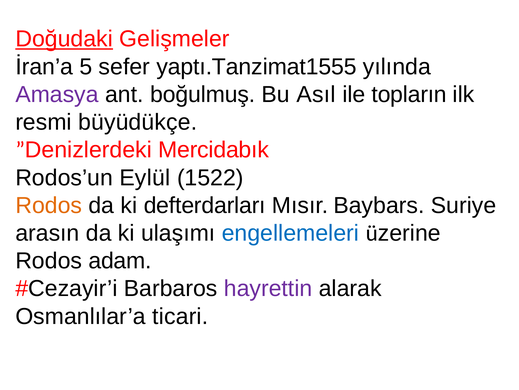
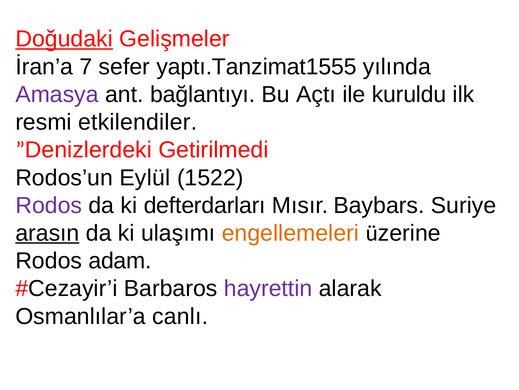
5: 5 -> 7 (86, 67)
boğulmuş: boğulmuş -> bağlantıyı (203, 94)
Asıl: Asıl -> Açtı (316, 94)
topların: topların -> kuruldu (409, 94)
büyüdükçe: büyüdükçe -> etkilendiler (138, 122)
Mercidabık: Mercidabık -> Getirilmedi (213, 150)
Rodos colour: orange -> purple (49, 205)
arasın underline: none -> present (47, 233)
engellemeleri colour: blue -> orange (290, 233)
ticari: ticari -> canlı (180, 316)
